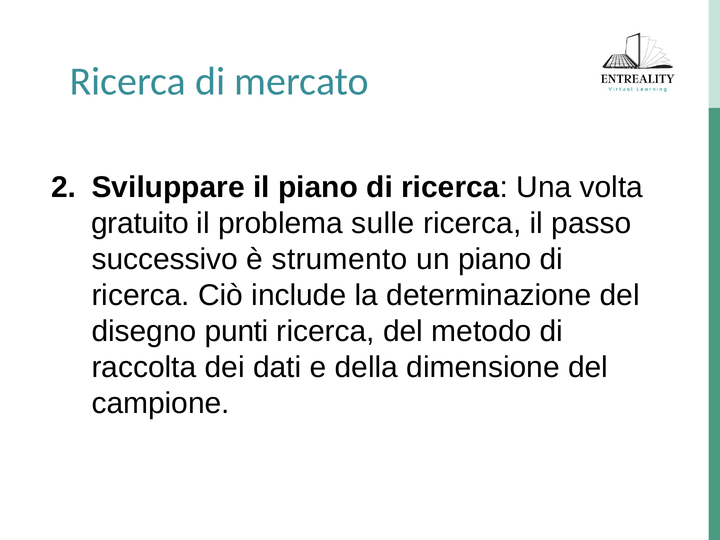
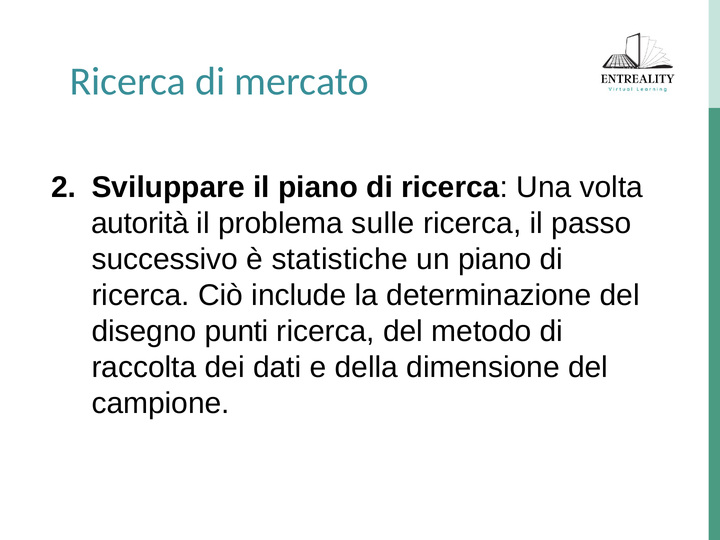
gratuito: gratuito -> autorità (140, 223)
strumento: strumento -> statistiche (340, 259)
